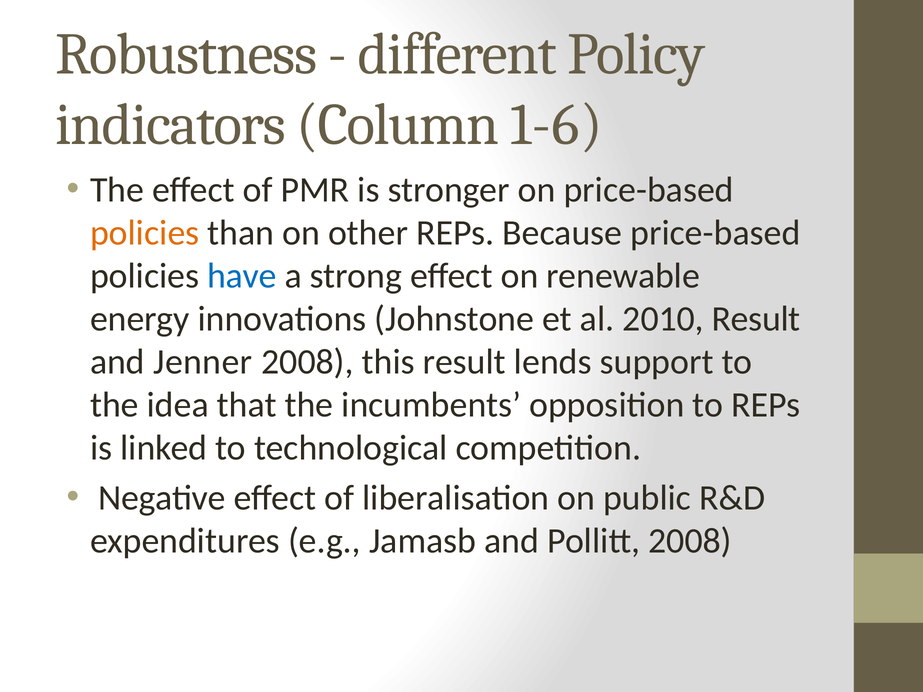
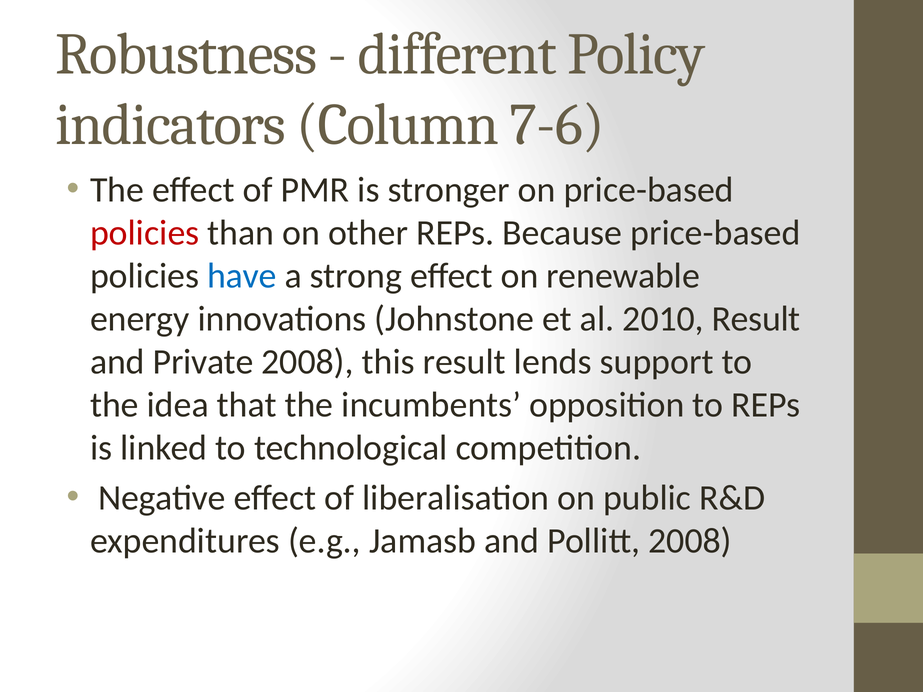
1-6: 1-6 -> 7-6 (557, 125)
policies colour: orange -> red (145, 233)
Jenner: Jenner -> Private (203, 362)
